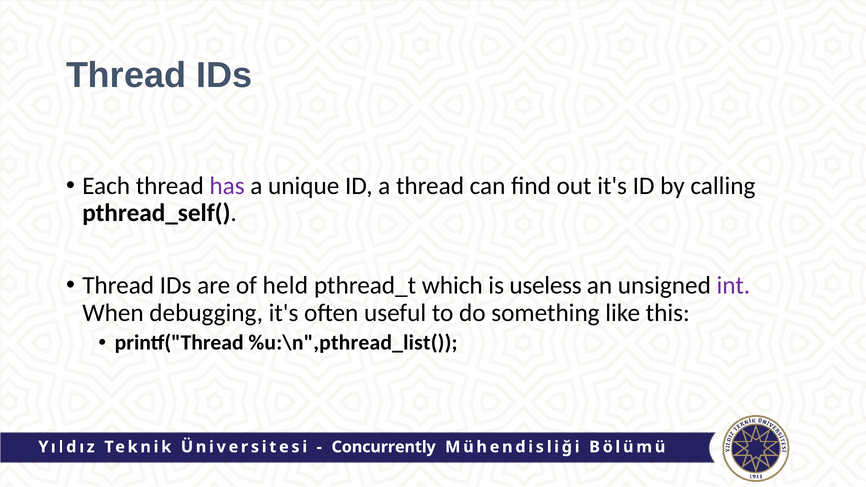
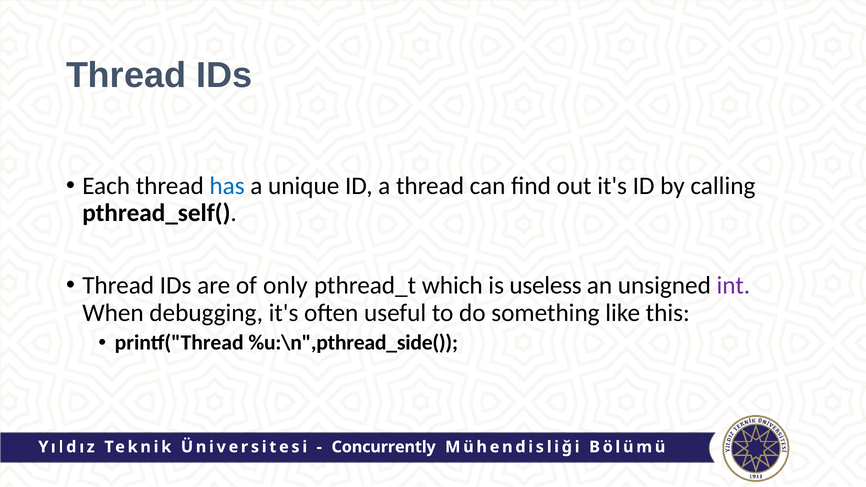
has colour: purple -> blue (227, 186)
held: held -> only (285, 286)
%u:\n",pthread_list(: %u:\n",pthread_list( -> %u:\n",pthread_side( (353, 343)
